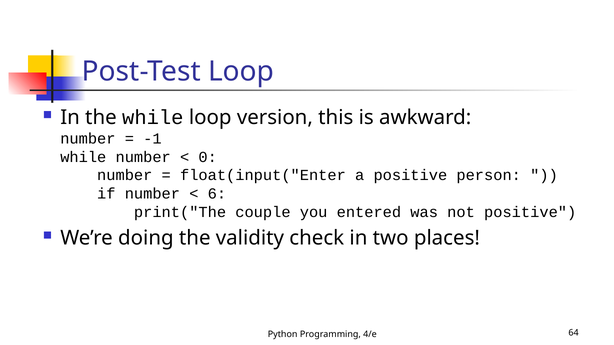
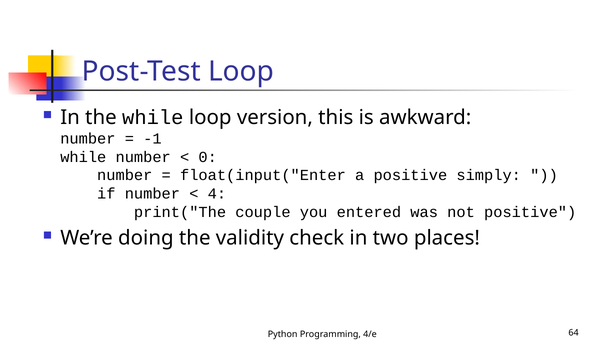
person: person -> simply (489, 176)
6: 6 -> 4 (217, 194)
